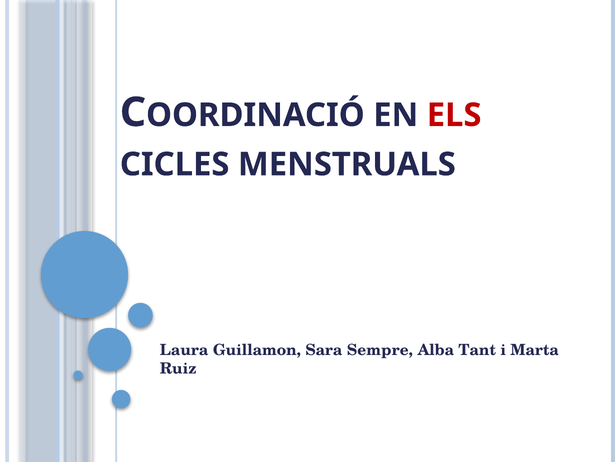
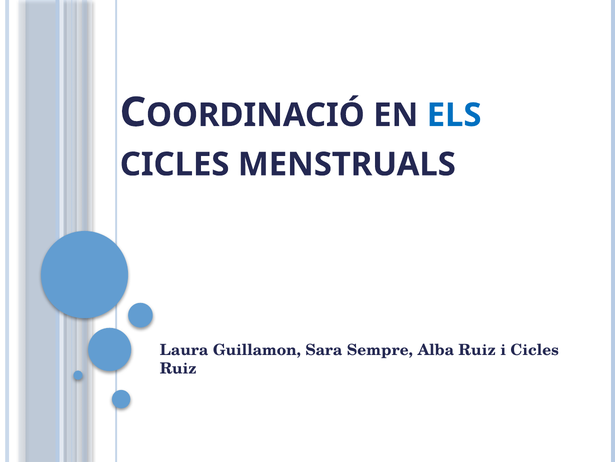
ELS colour: red -> blue (454, 115)
Alba Tant: Tant -> Ruiz (477, 350)
i Marta: Marta -> Cicles (535, 350)
